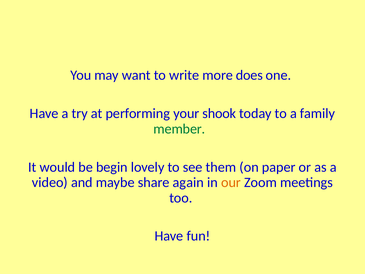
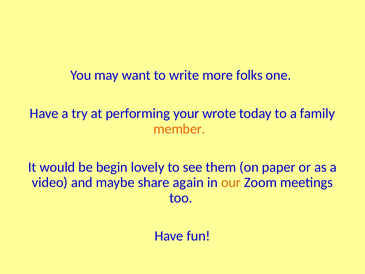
does: does -> folks (249, 75)
shook: shook -> wrote (219, 113)
member colour: green -> orange (179, 129)
